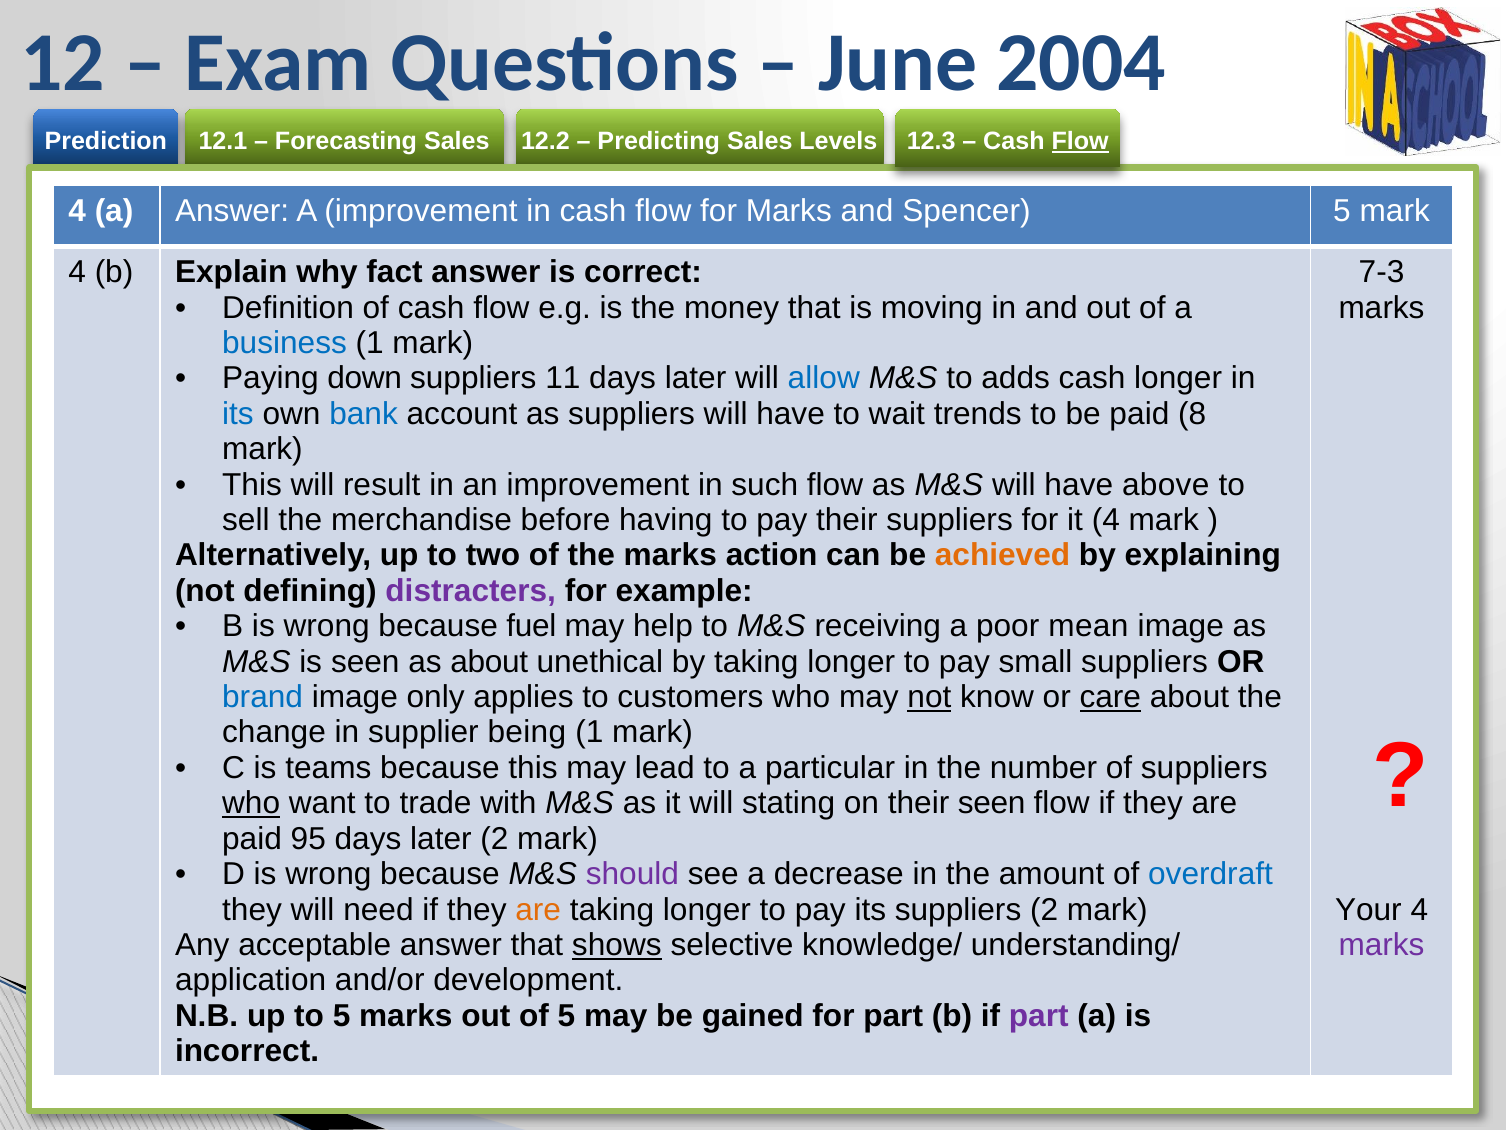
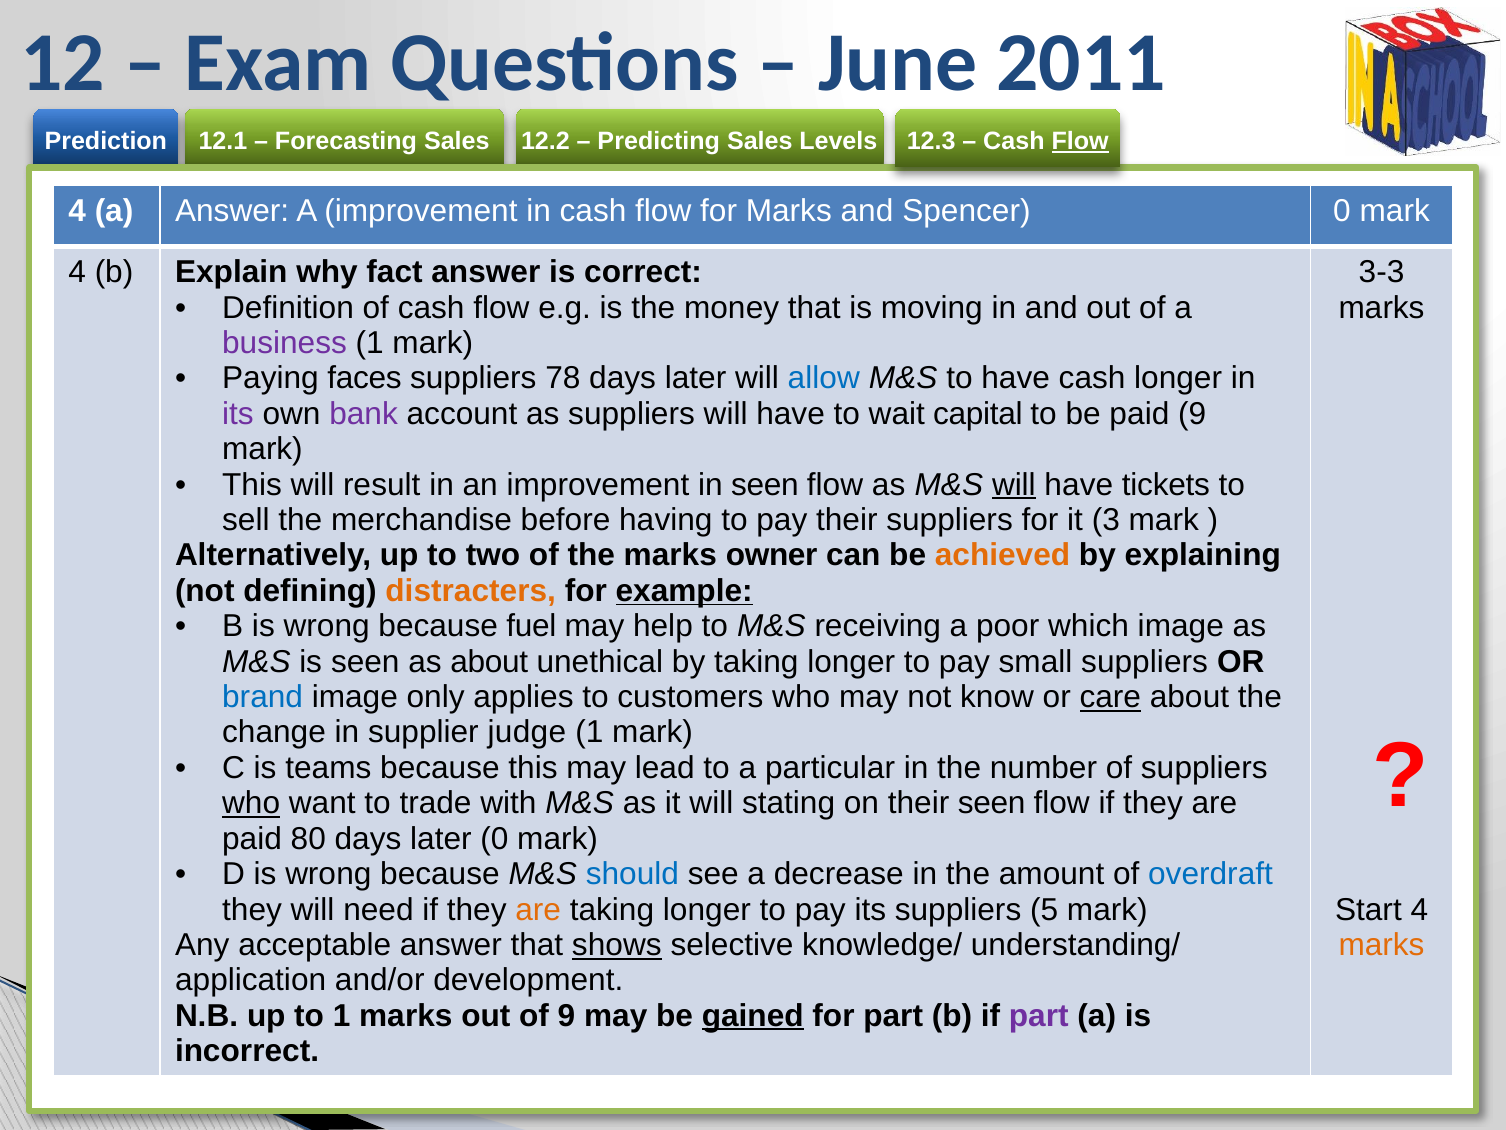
2004: 2004 -> 2011 (1081, 63)
Spencer 5: 5 -> 0 (1342, 211)
7-3: 7-3 -> 3-3 (1382, 272)
business colour: blue -> purple (285, 343)
down: down -> faces (365, 378)
11: 11 -> 78 (563, 378)
to adds: adds -> have (1016, 378)
its colour: blue -> purple (238, 414)
bank colour: blue -> purple (364, 414)
trends: trends -> capital (978, 414)
paid 8: 8 -> 9 (1192, 414)
in such: such -> seen (765, 484)
will underline: none -> present (1014, 484)
above: above -> tickets (1166, 484)
it 4: 4 -> 3 (1106, 520)
action: action -> owner (772, 555)
distracters colour: purple -> orange (471, 591)
example underline: none -> present (684, 591)
mean: mean -> which (1089, 626)
not underline: present -> none (929, 697)
being: being -> judge (527, 732)
95: 95 -> 80 (308, 838)
later 2: 2 -> 0 (494, 838)
should colour: purple -> blue (632, 874)
suppliers 2: 2 -> 5 (1044, 909)
Your: Your -> Start (1368, 909)
marks colour: purple -> orange (1382, 945)
to 5: 5 -> 1 (342, 1015)
of 5: 5 -> 9 (567, 1015)
gained underline: none -> present (753, 1015)
